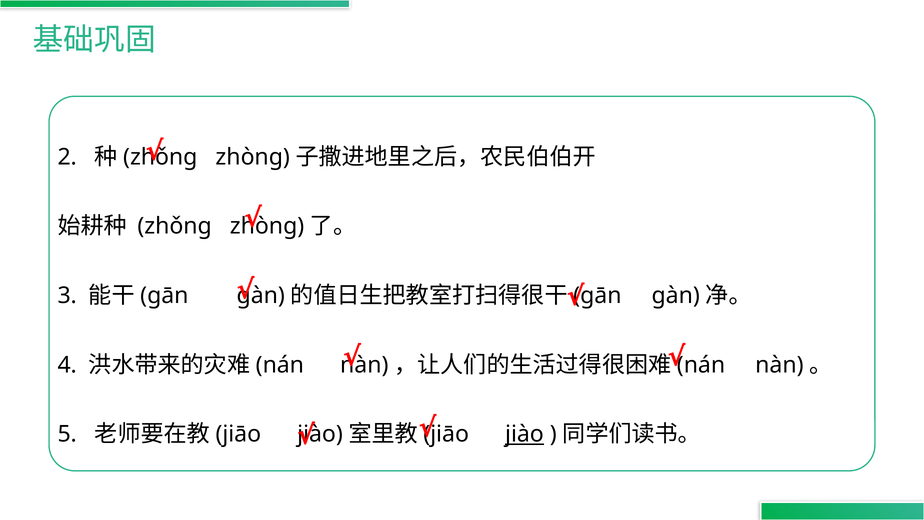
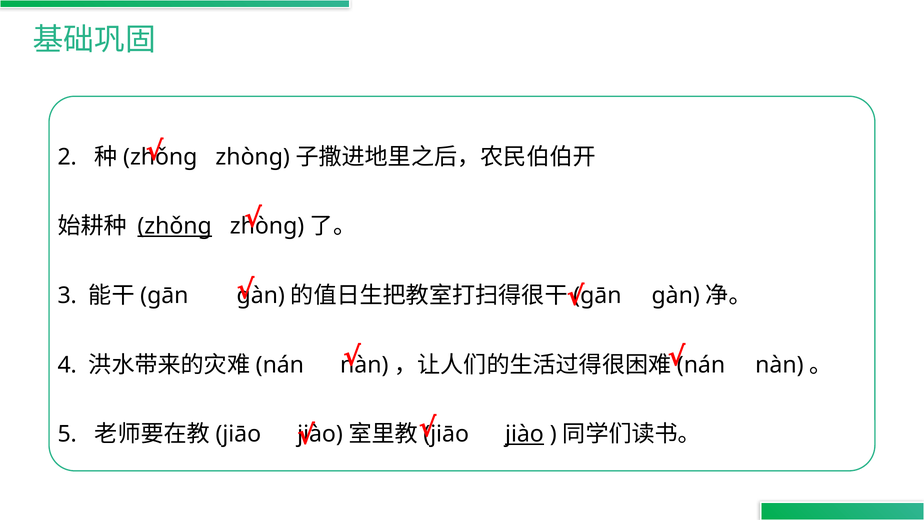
zhǒnɡ underline: none -> present (175, 226)
